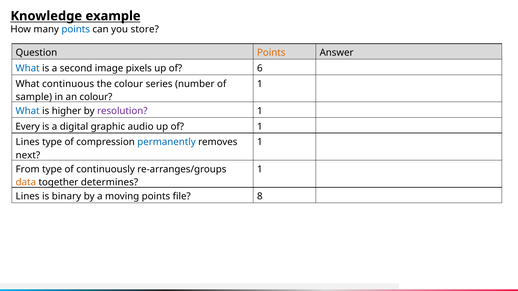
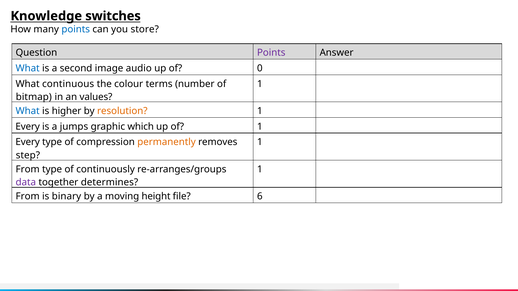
example: example -> switches (113, 16)
Points colour: orange -> purple (271, 53)
pixels: pixels -> audio (139, 68)
6: 6 -> 0 (260, 68)
series: series -> terms (159, 84)
sample: sample -> bitmap (34, 97)
an colour: colour -> values (96, 97)
resolution colour: purple -> orange (122, 111)
digital: digital -> jumps (74, 127)
audio: audio -> which (141, 127)
Lines: Lines -> Every (28, 142)
permanently colour: blue -> orange (167, 142)
next: next -> step (28, 155)
data colour: orange -> purple (26, 183)
Lines: Lines -> From (28, 197)
moving points: points -> height (156, 197)
8: 8 -> 6 (260, 197)
